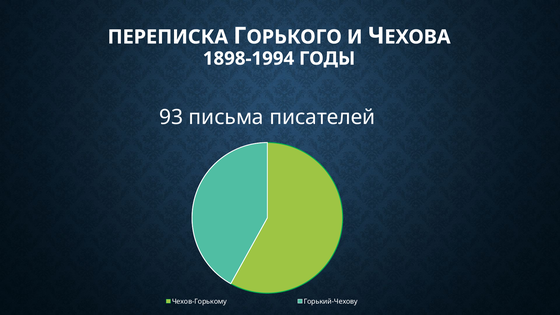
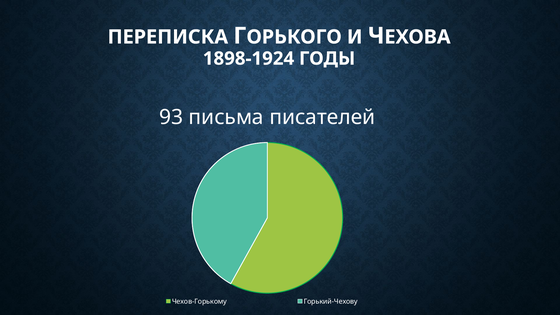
1898-1994: 1898-1994 -> 1898-1924 (248, 59)
